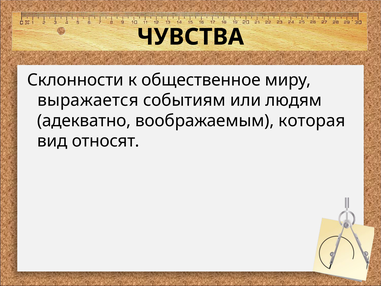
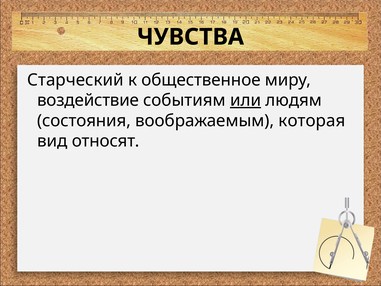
Склонности: Склонности -> Старческий (75, 80)
выражается: выражается -> воздействие (88, 100)
или underline: none -> present (246, 100)
адекватно: адекватно -> состояния (84, 121)
